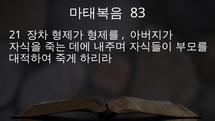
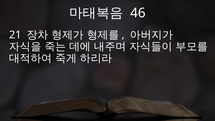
83: 83 -> 46 (138, 13)
